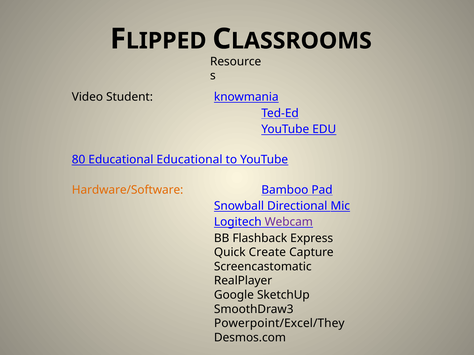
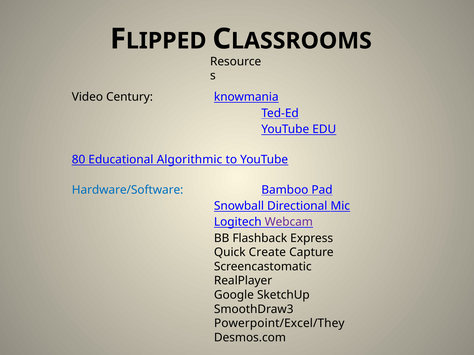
Student: Student -> Century (130, 97)
Educational Educational: Educational -> Algorithmic (190, 160)
Hardware/Software colour: orange -> blue (128, 190)
